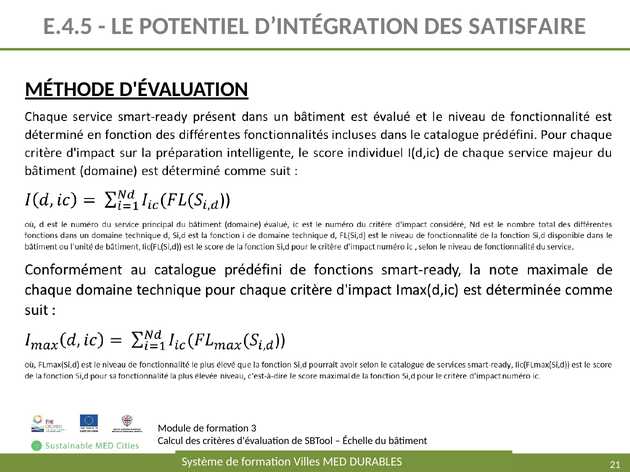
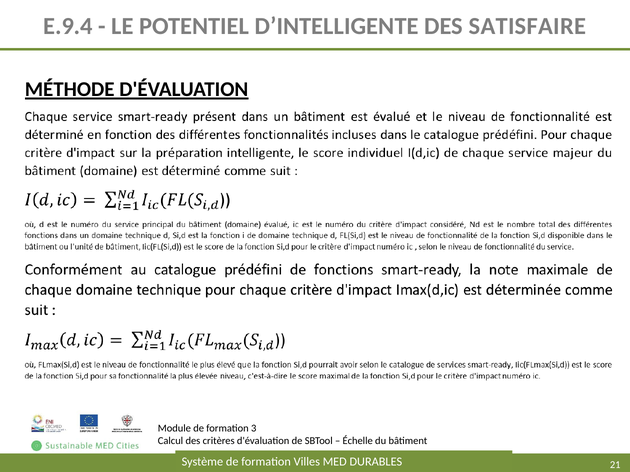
E.4.5: E.4.5 -> E.9.4 (68, 26)
D’INTÉGRATION: D’INTÉGRATION -> D’INTELLIGENTE (337, 26)
